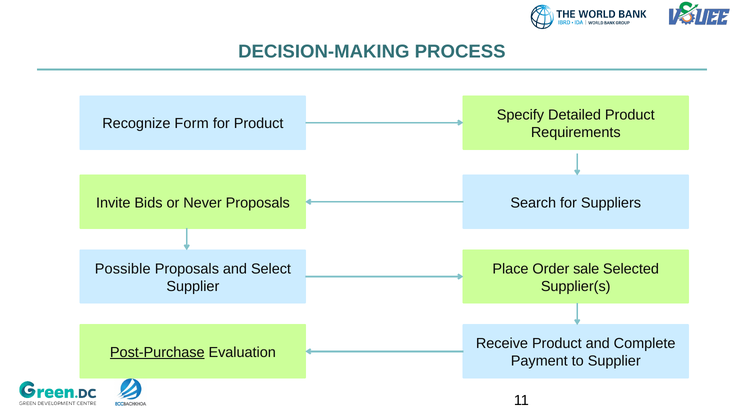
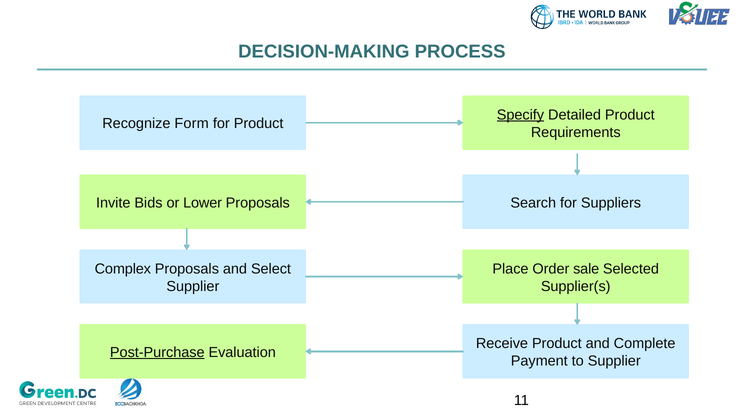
Specify underline: none -> present (520, 115)
Never: Never -> Lower (203, 203)
Possible: Possible -> Complex (123, 269)
